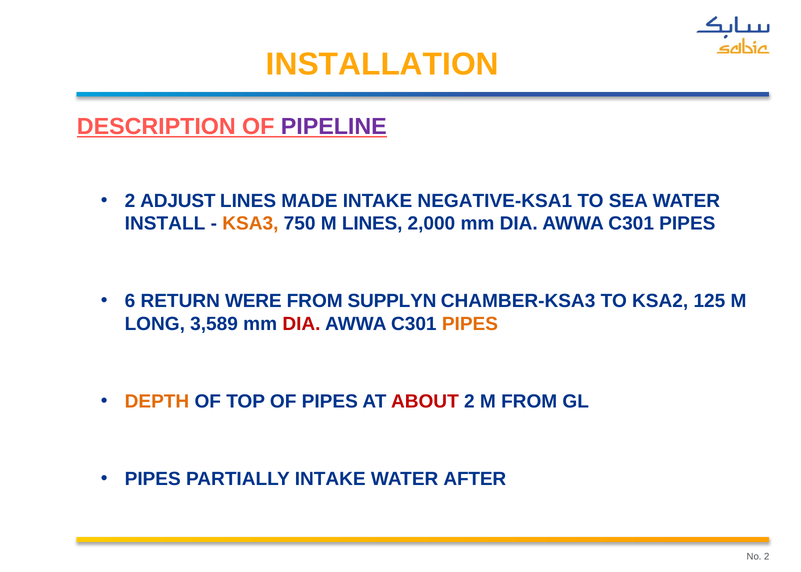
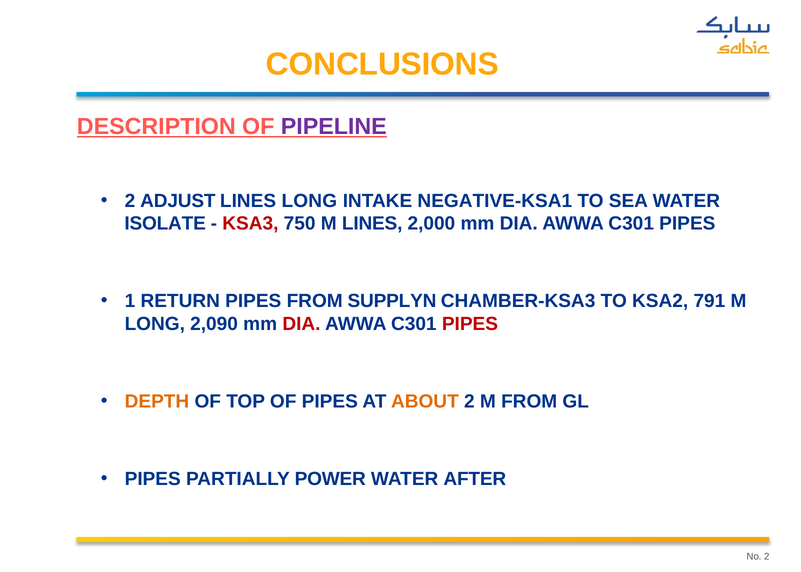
INSTALLATION: INSTALLATION -> CONCLUSIONS (382, 64)
LINES MADE: MADE -> LONG (309, 201)
INSTALL: INSTALL -> ISOLATE (165, 224)
KSA3 colour: orange -> red (250, 224)
6: 6 -> 1 (130, 301)
RETURN WERE: WERE -> PIPES (253, 301)
125: 125 -> 791 (709, 301)
3,589: 3,589 -> 2,090 (214, 324)
PIPES colour: orange -> red (470, 324)
ABOUT colour: red -> orange (425, 402)
PARTIALLY INTAKE: INTAKE -> POWER (330, 479)
